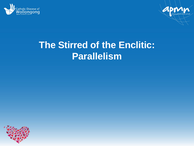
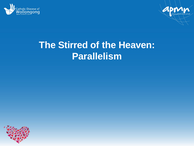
Enclitic: Enclitic -> Heaven (137, 45)
